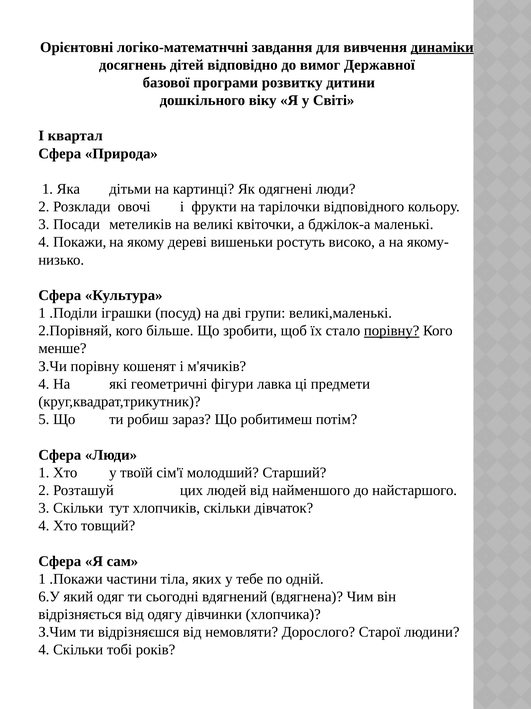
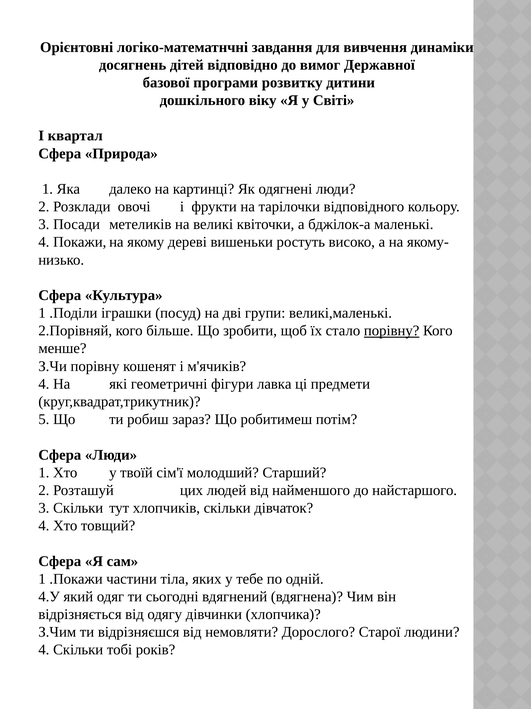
динаміки underline: present -> none (442, 47)
дітьми: дітьми -> далеко (130, 189)
6.У: 6.У -> 4.У (49, 596)
